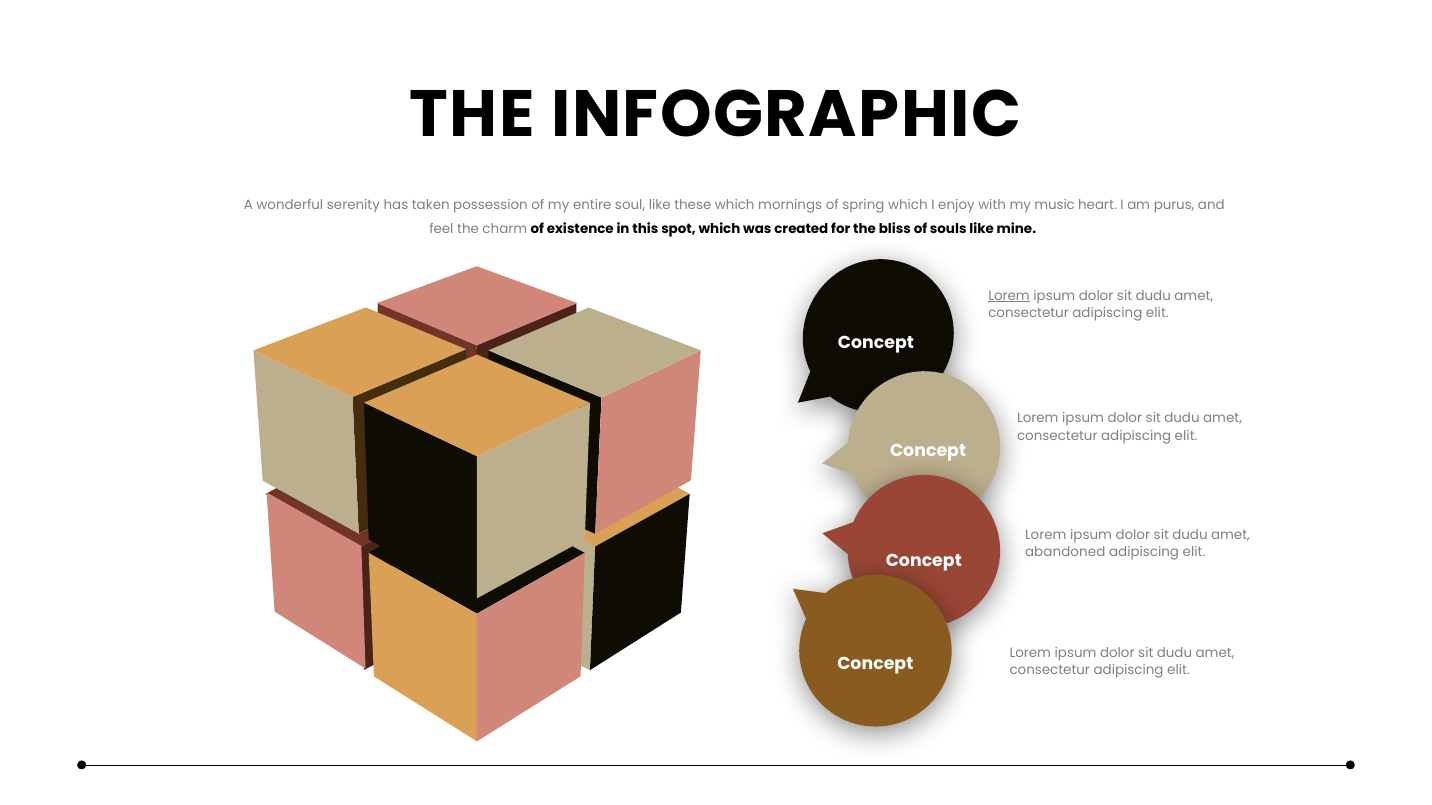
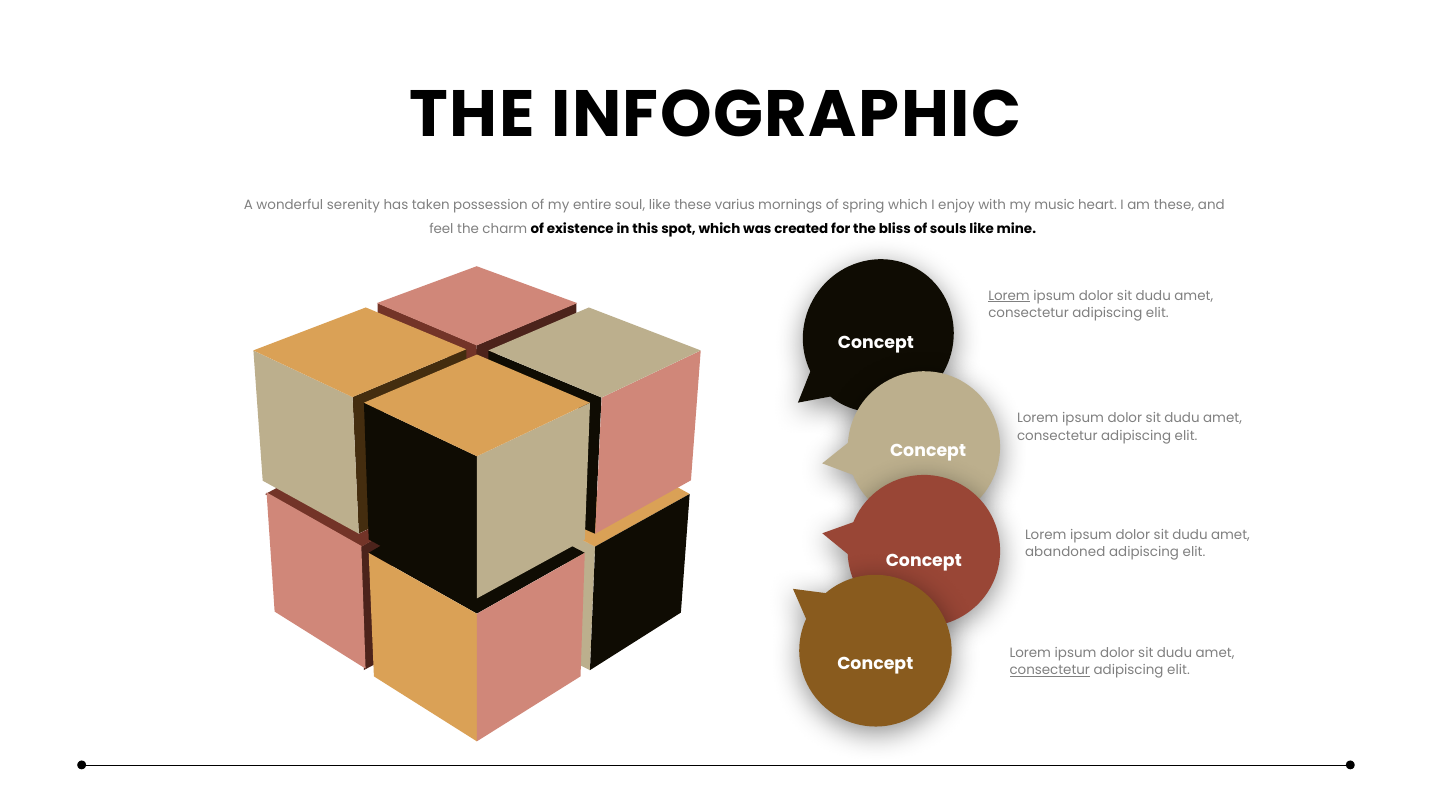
these which: which -> varius (735, 205)
am purus: purus -> these (1174, 205)
consectetur underline: none -> present (1050, 671)
